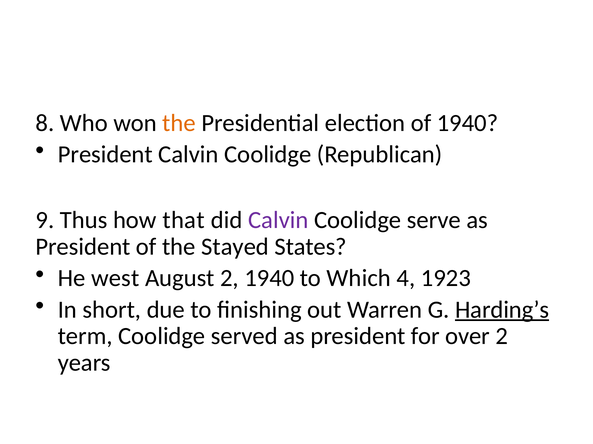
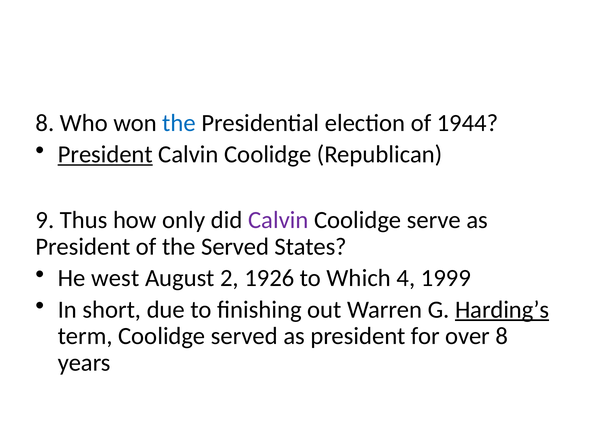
the colour: orange -> blue (179, 123)
of 1940: 1940 -> 1944 (468, 123)
President underline: none -> present (105, 155)
that: that -> only (184, 221)
the Stayed: Stayed -> Served (235, 247)
2 1940: 1940 -> 1926 (269, 279)
1923: 1923 -> 1999 (446, 279)
over 2: 2 -> 8 (502, 337)
